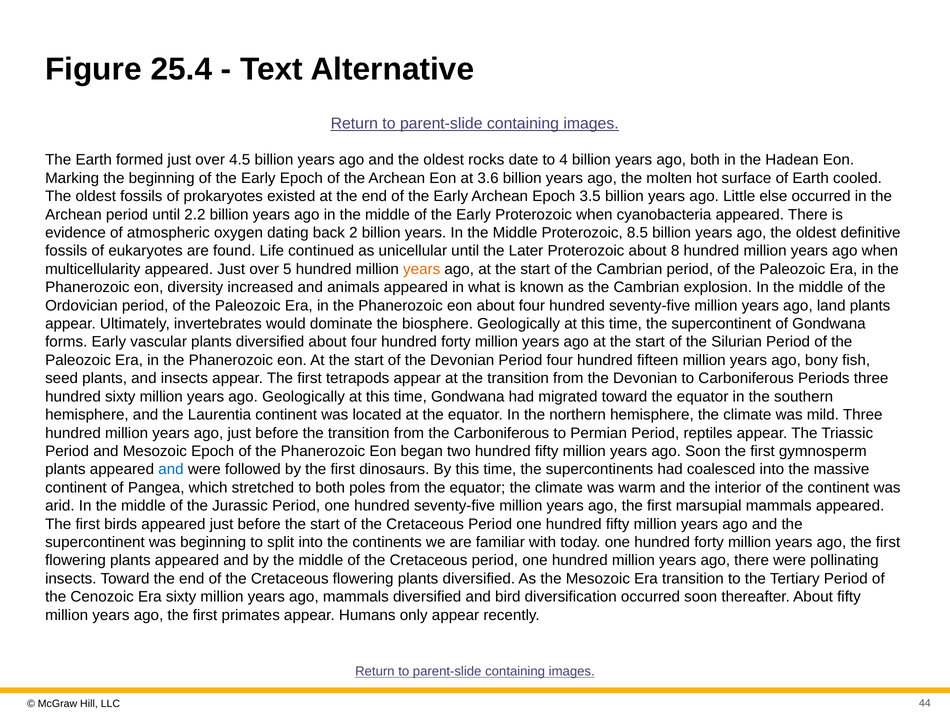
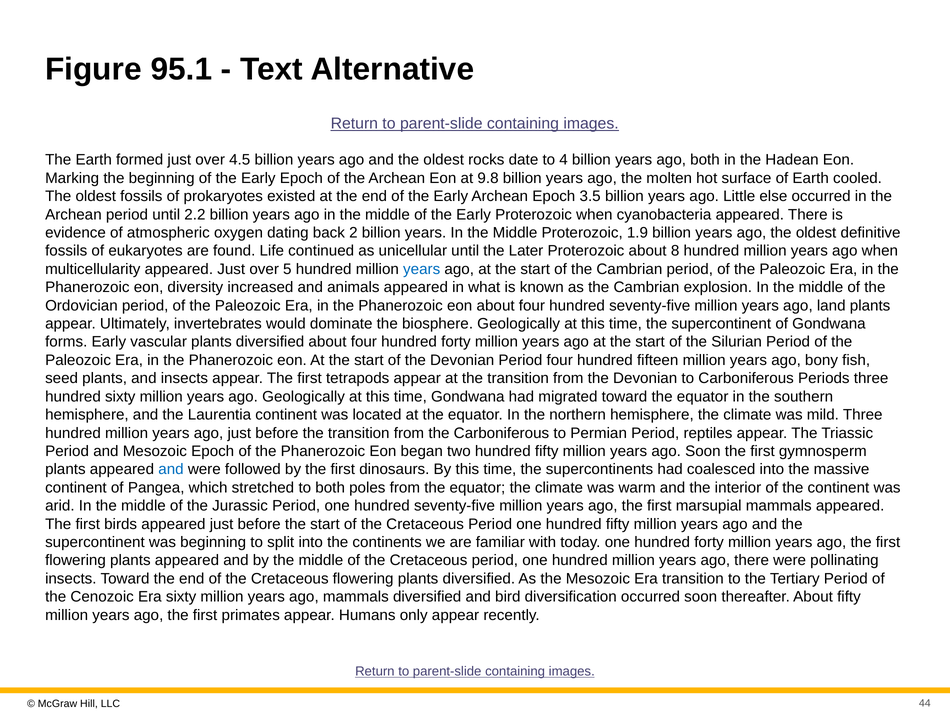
25.4: 25.4 -> 95.1 (181, 69)
3.6: 3.6 -> 9.8 (488, 178)
8.5: 8.5 -> 1.9 (637, 233)
years colour: orange -> blue (422, 269)
